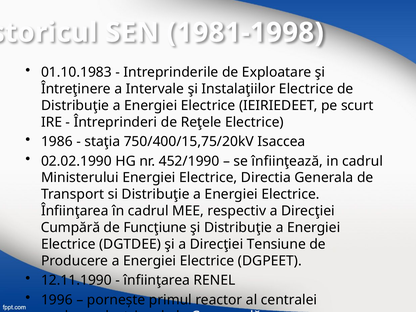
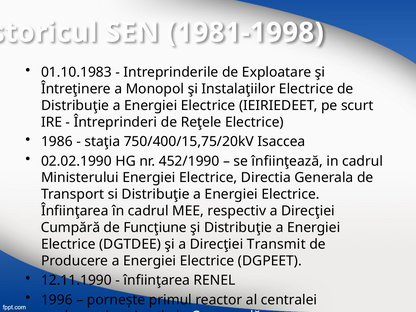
Intervale: Intervale -> Monopol (155, 89)
Tensiune: Tensiune -> Transmit (276, 244)
